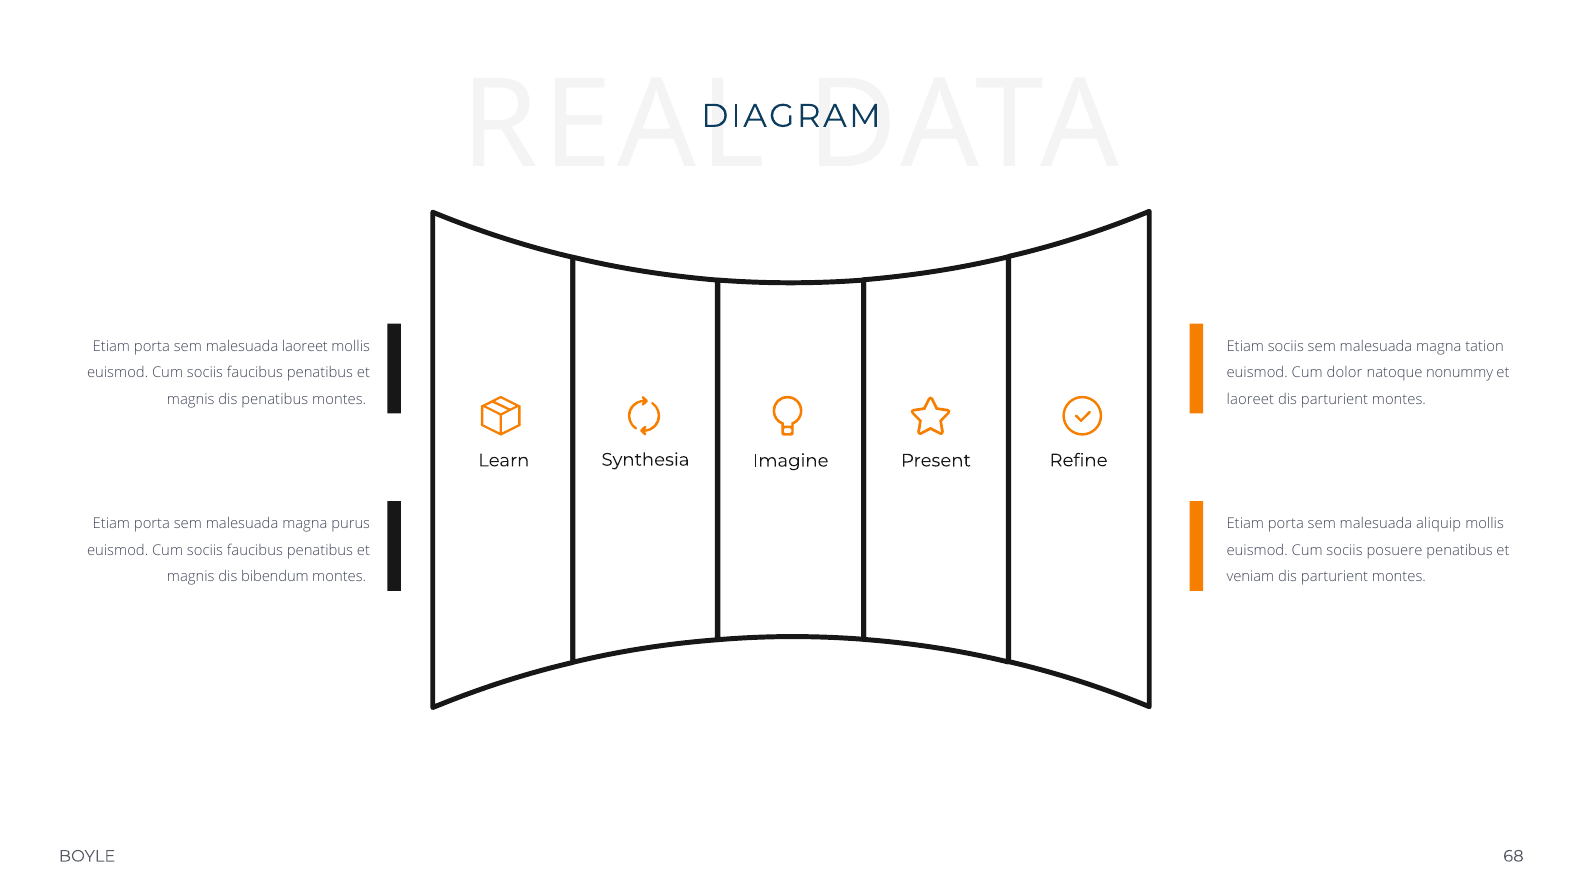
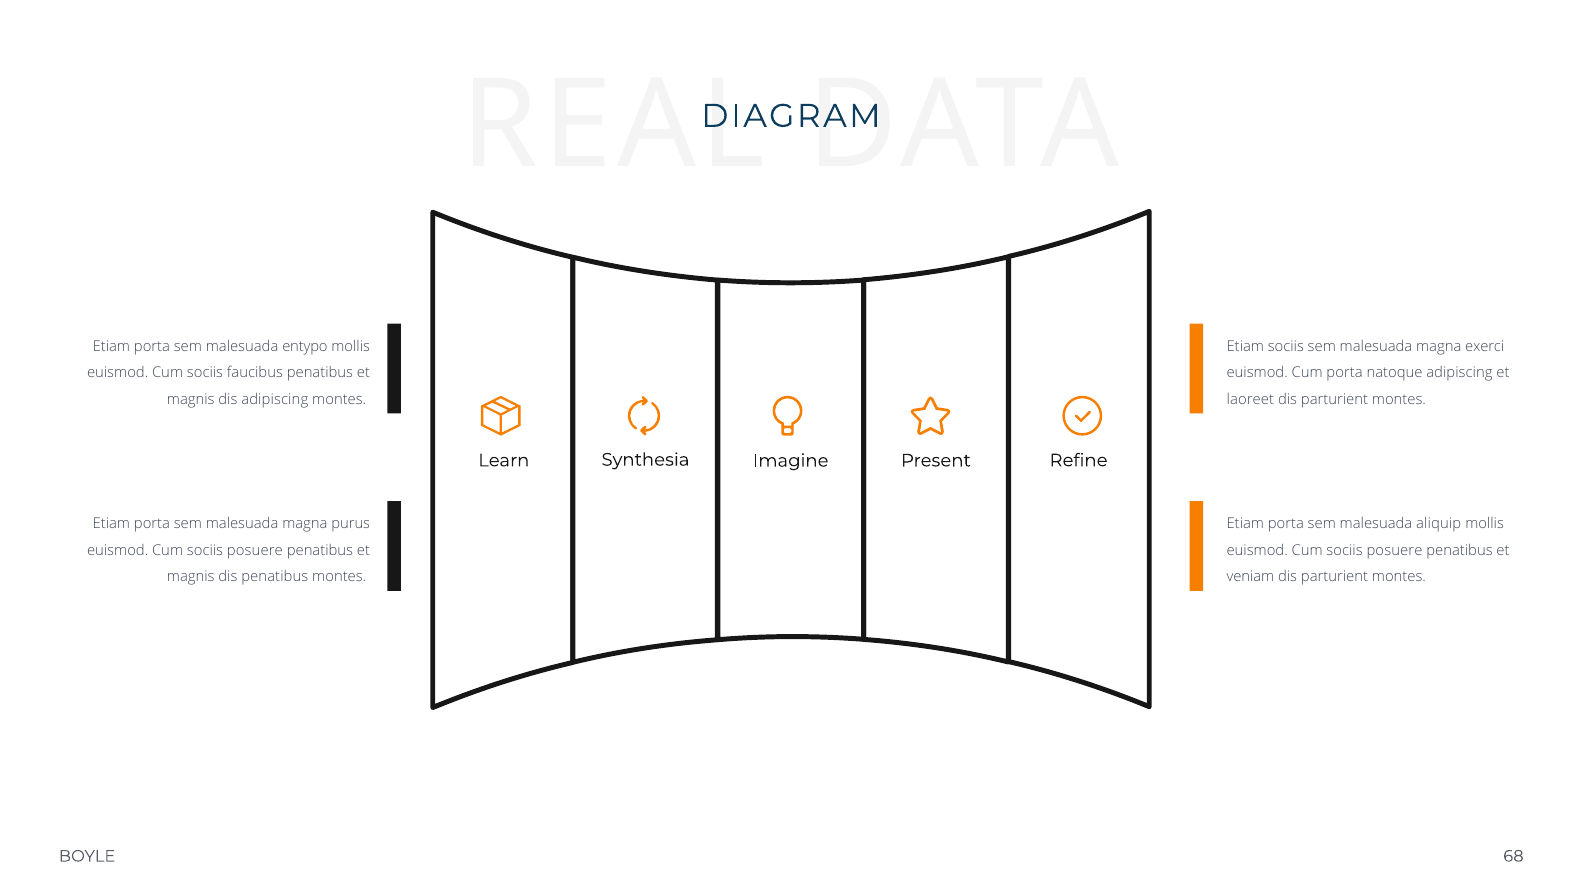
malesuada laoreet: laoreet -> entypo (305, 346)
tation: tation -> exerci (1485, 346)
Cum dolor: dolor -> porta (1345, 373)
natoque nonummy: nonummy -> adipiscing (1459, 373)
dis penatibus: penatibus -> adipiscing (275, 399)
faucibus: faucibus -> posuere (255, 550)
dis bibendum: bibendum -> penatibus (275, 577)
